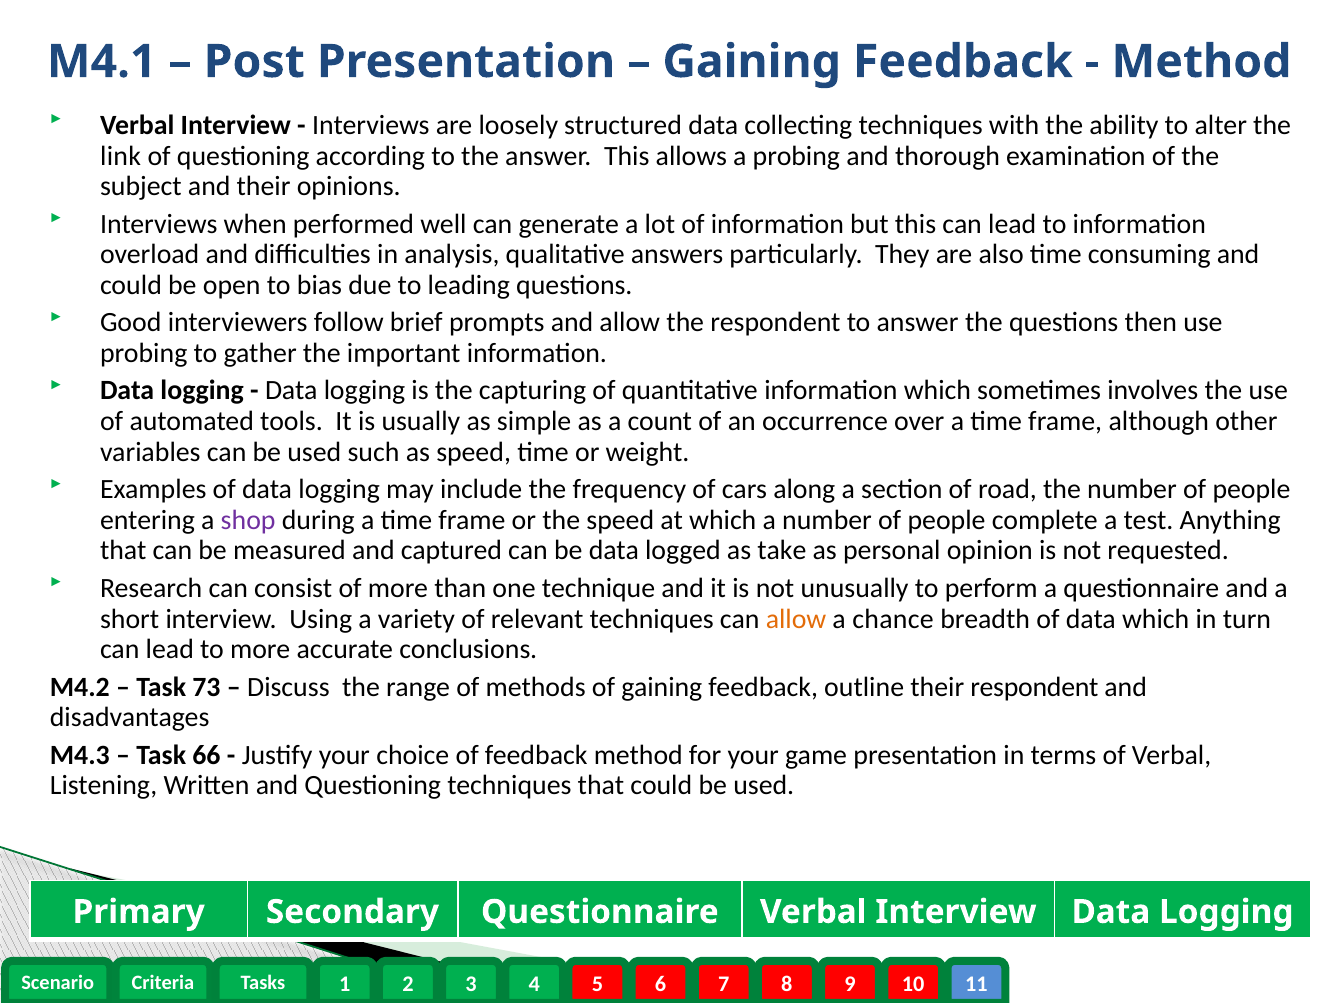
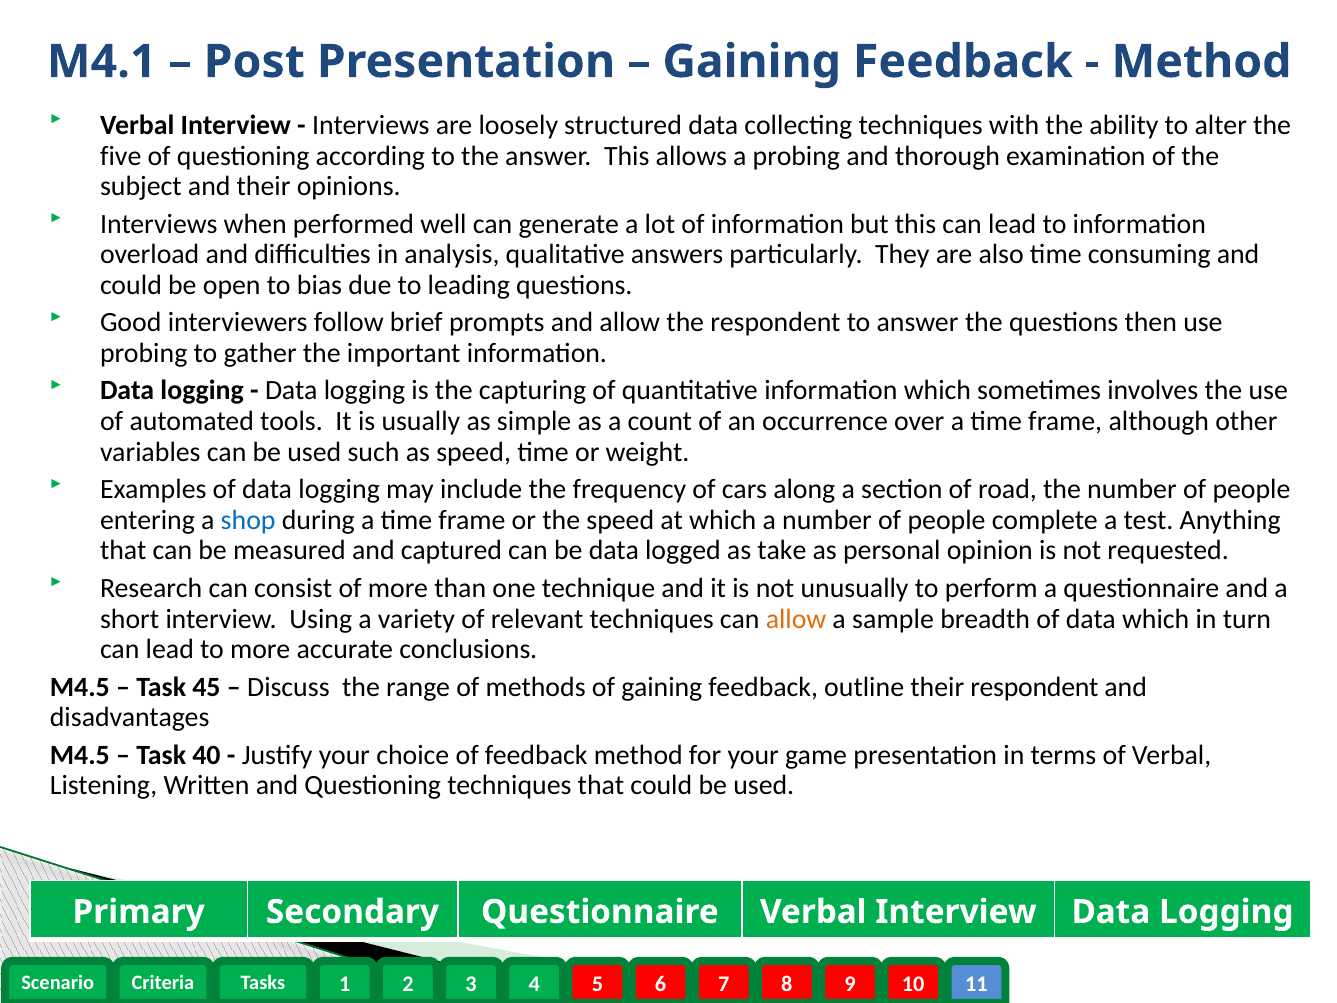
link: link -> five (121, 156)
shop colour: purple -> blue (248, 520)
chance: chance -> sample (893, 619)
M4.2: M4.2 -> M4.5 (80, 687)
73: 73 -> 45 (206, 687)
M4.3: M4.3 -> M4.5 (80, 755)
66: 66 -> 40 (206, 755)
